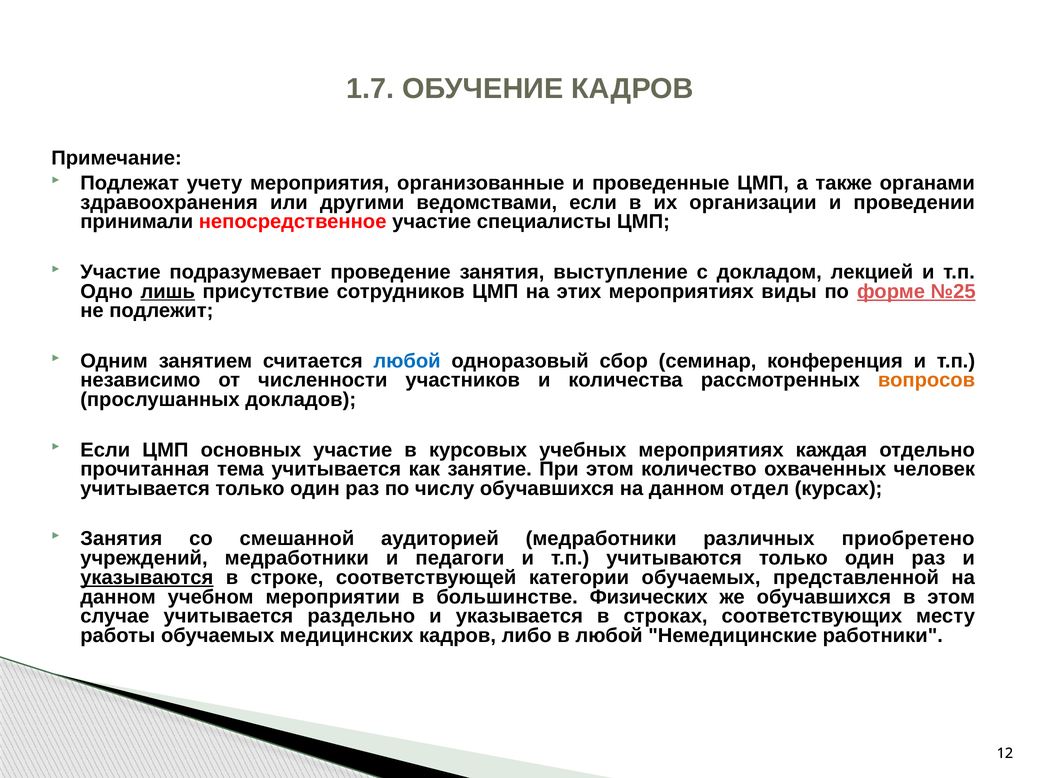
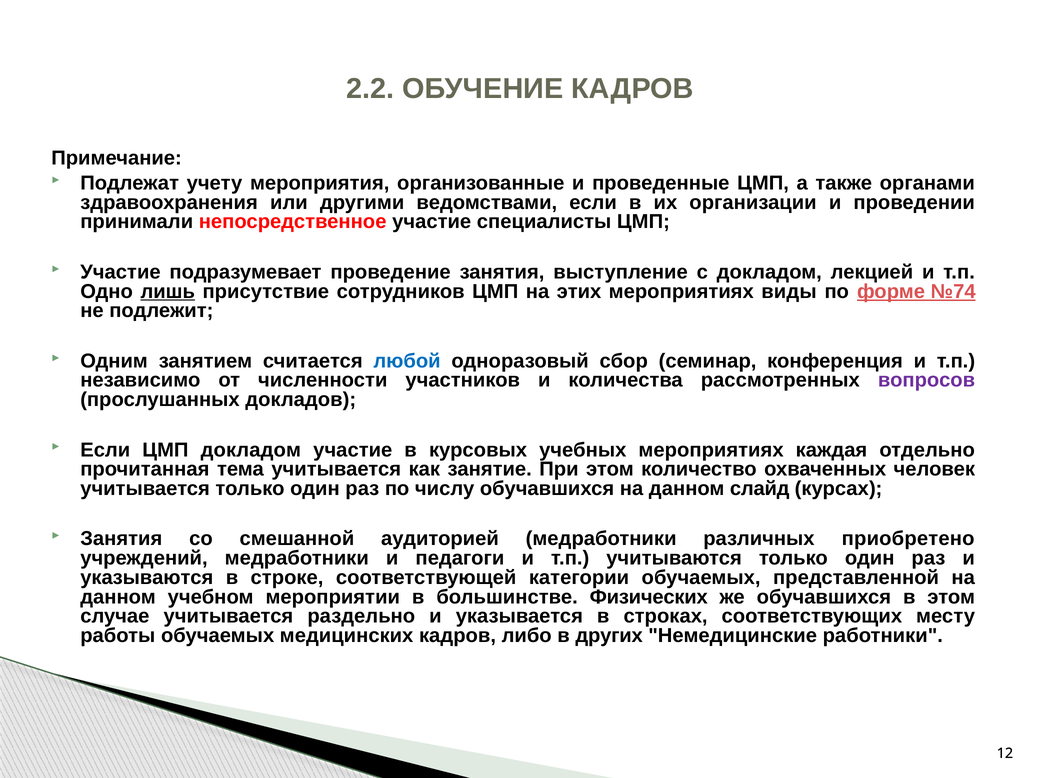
1.7: 1.7 -> 2.2 (370, 89)
№25: №25 -> №74 (953, 292)
вопросов colour: orange -> purple (926, 381)
ЦМП основных: основных -> докладом (251, 450)
отдел: отдел -> слайд (760, 489)
указываются underline: present -> none (147, 578)
в любой: любой -> других (609, 636)
